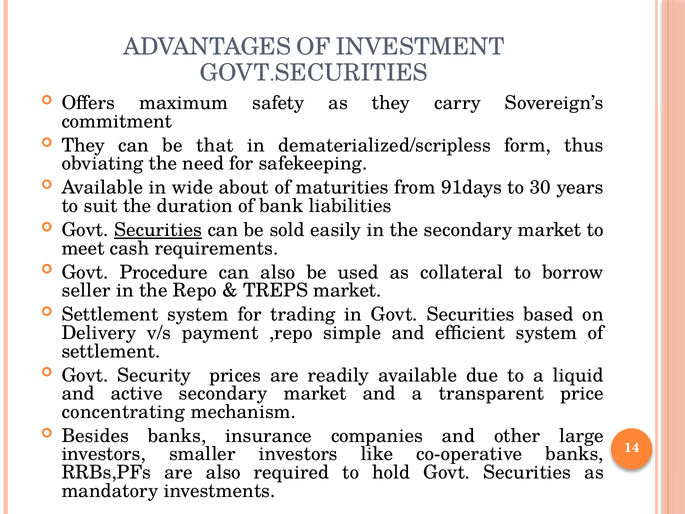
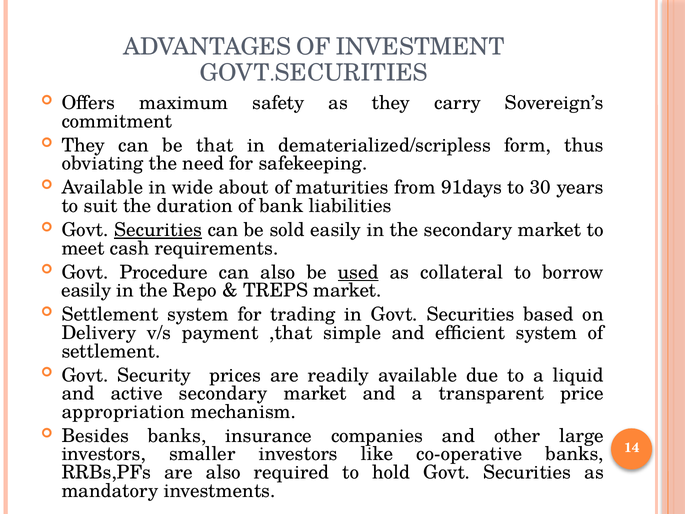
used underline: none -> present (358, 272)
seller: seller -> easily (86, 290)
,repo: ,repo -> ,that (291, 333)
concentrating: concentrating -> appropriation (123, 412)
